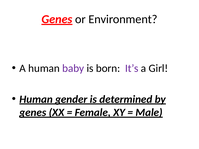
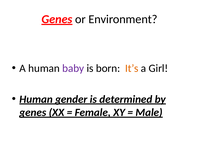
It’s colour: purple -> orange (132, 68)
